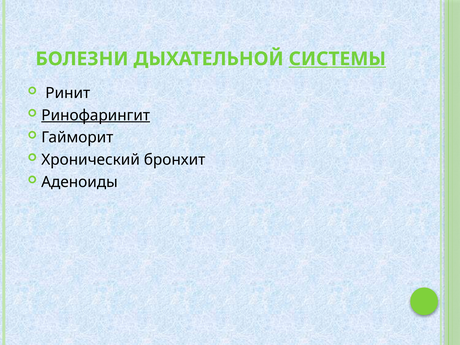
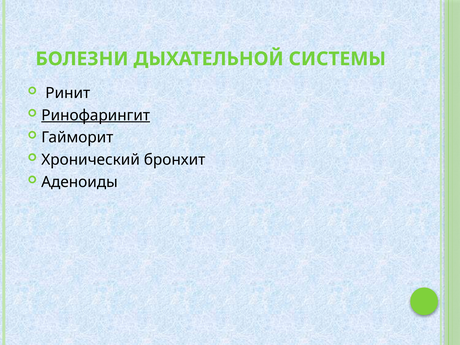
СИСТЕМЫ underline: present -> none (337, 59)
